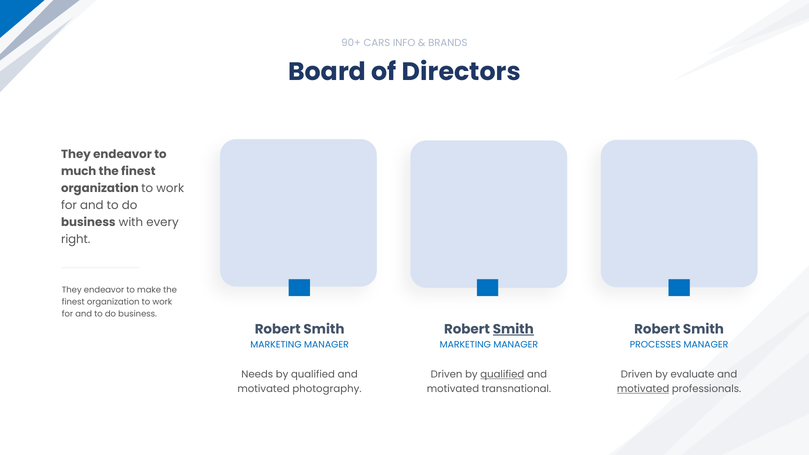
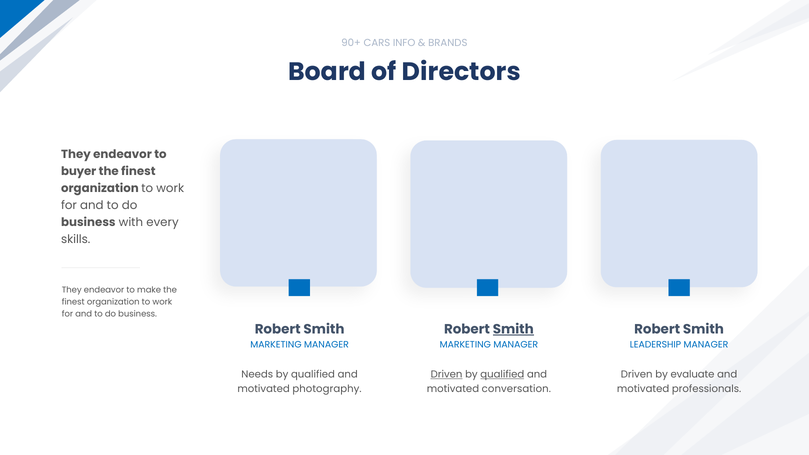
much: much -> buyer (79, 171)
right: right -> skills (76, 239)
PROCESSES: PROCESSES -> LEADERSHIP (655, 345)
Driven underline: none -> present (447, 374)
transnational: transnational -> conversation (516, 389)
motivated underline: present -> none (643, 389)
